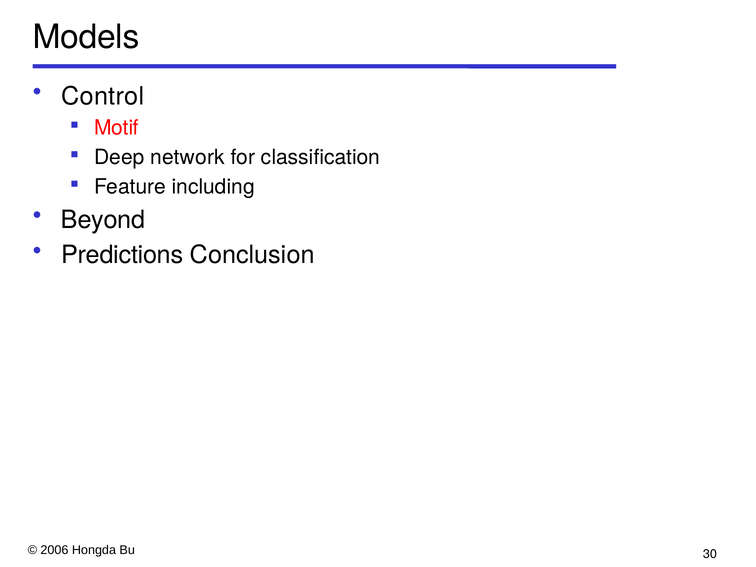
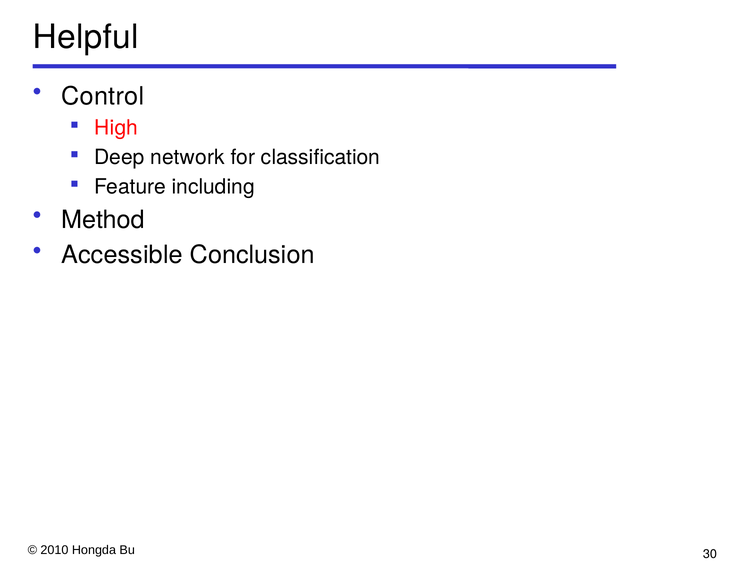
Models: Models -> Helpful (86, 37)
Motif: Motif -> High (116, 128)
Beyond: Beyond -> Method (103, 220)
Predictions: Predictions -> Accessible (122, 255)
2006: 2006 -> 2010 (54, 550)
